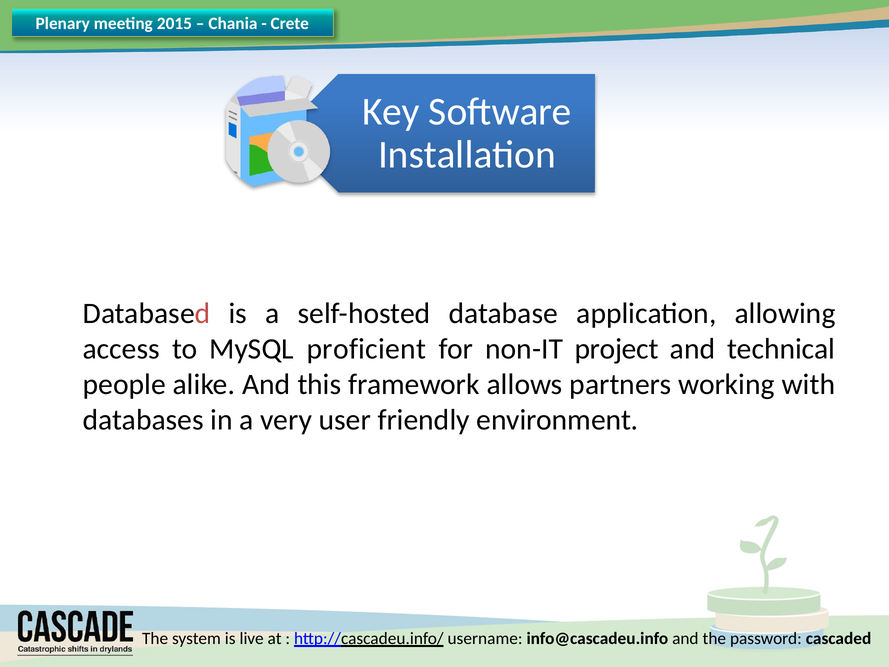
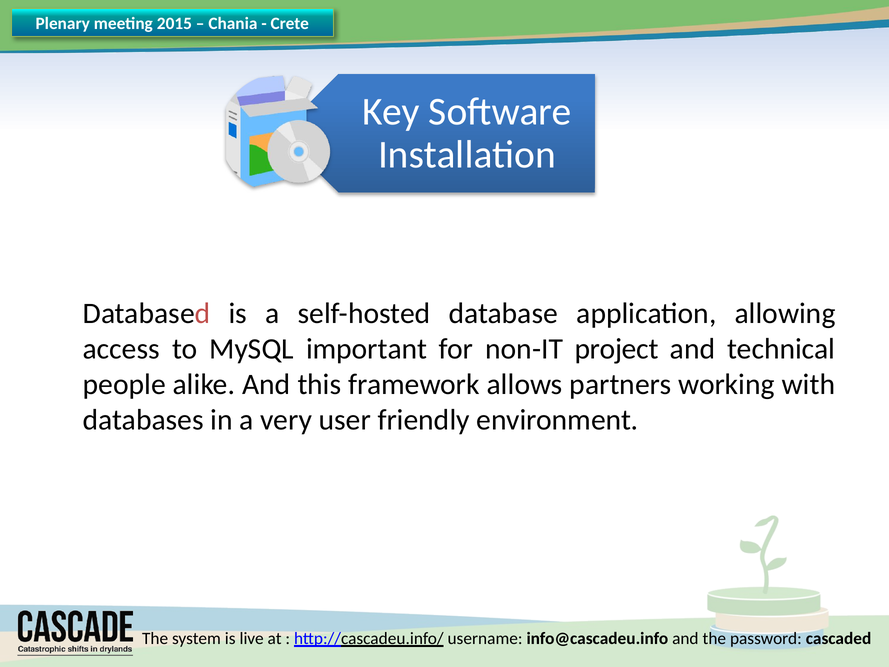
proficient: proficient -> important (367, 349)
